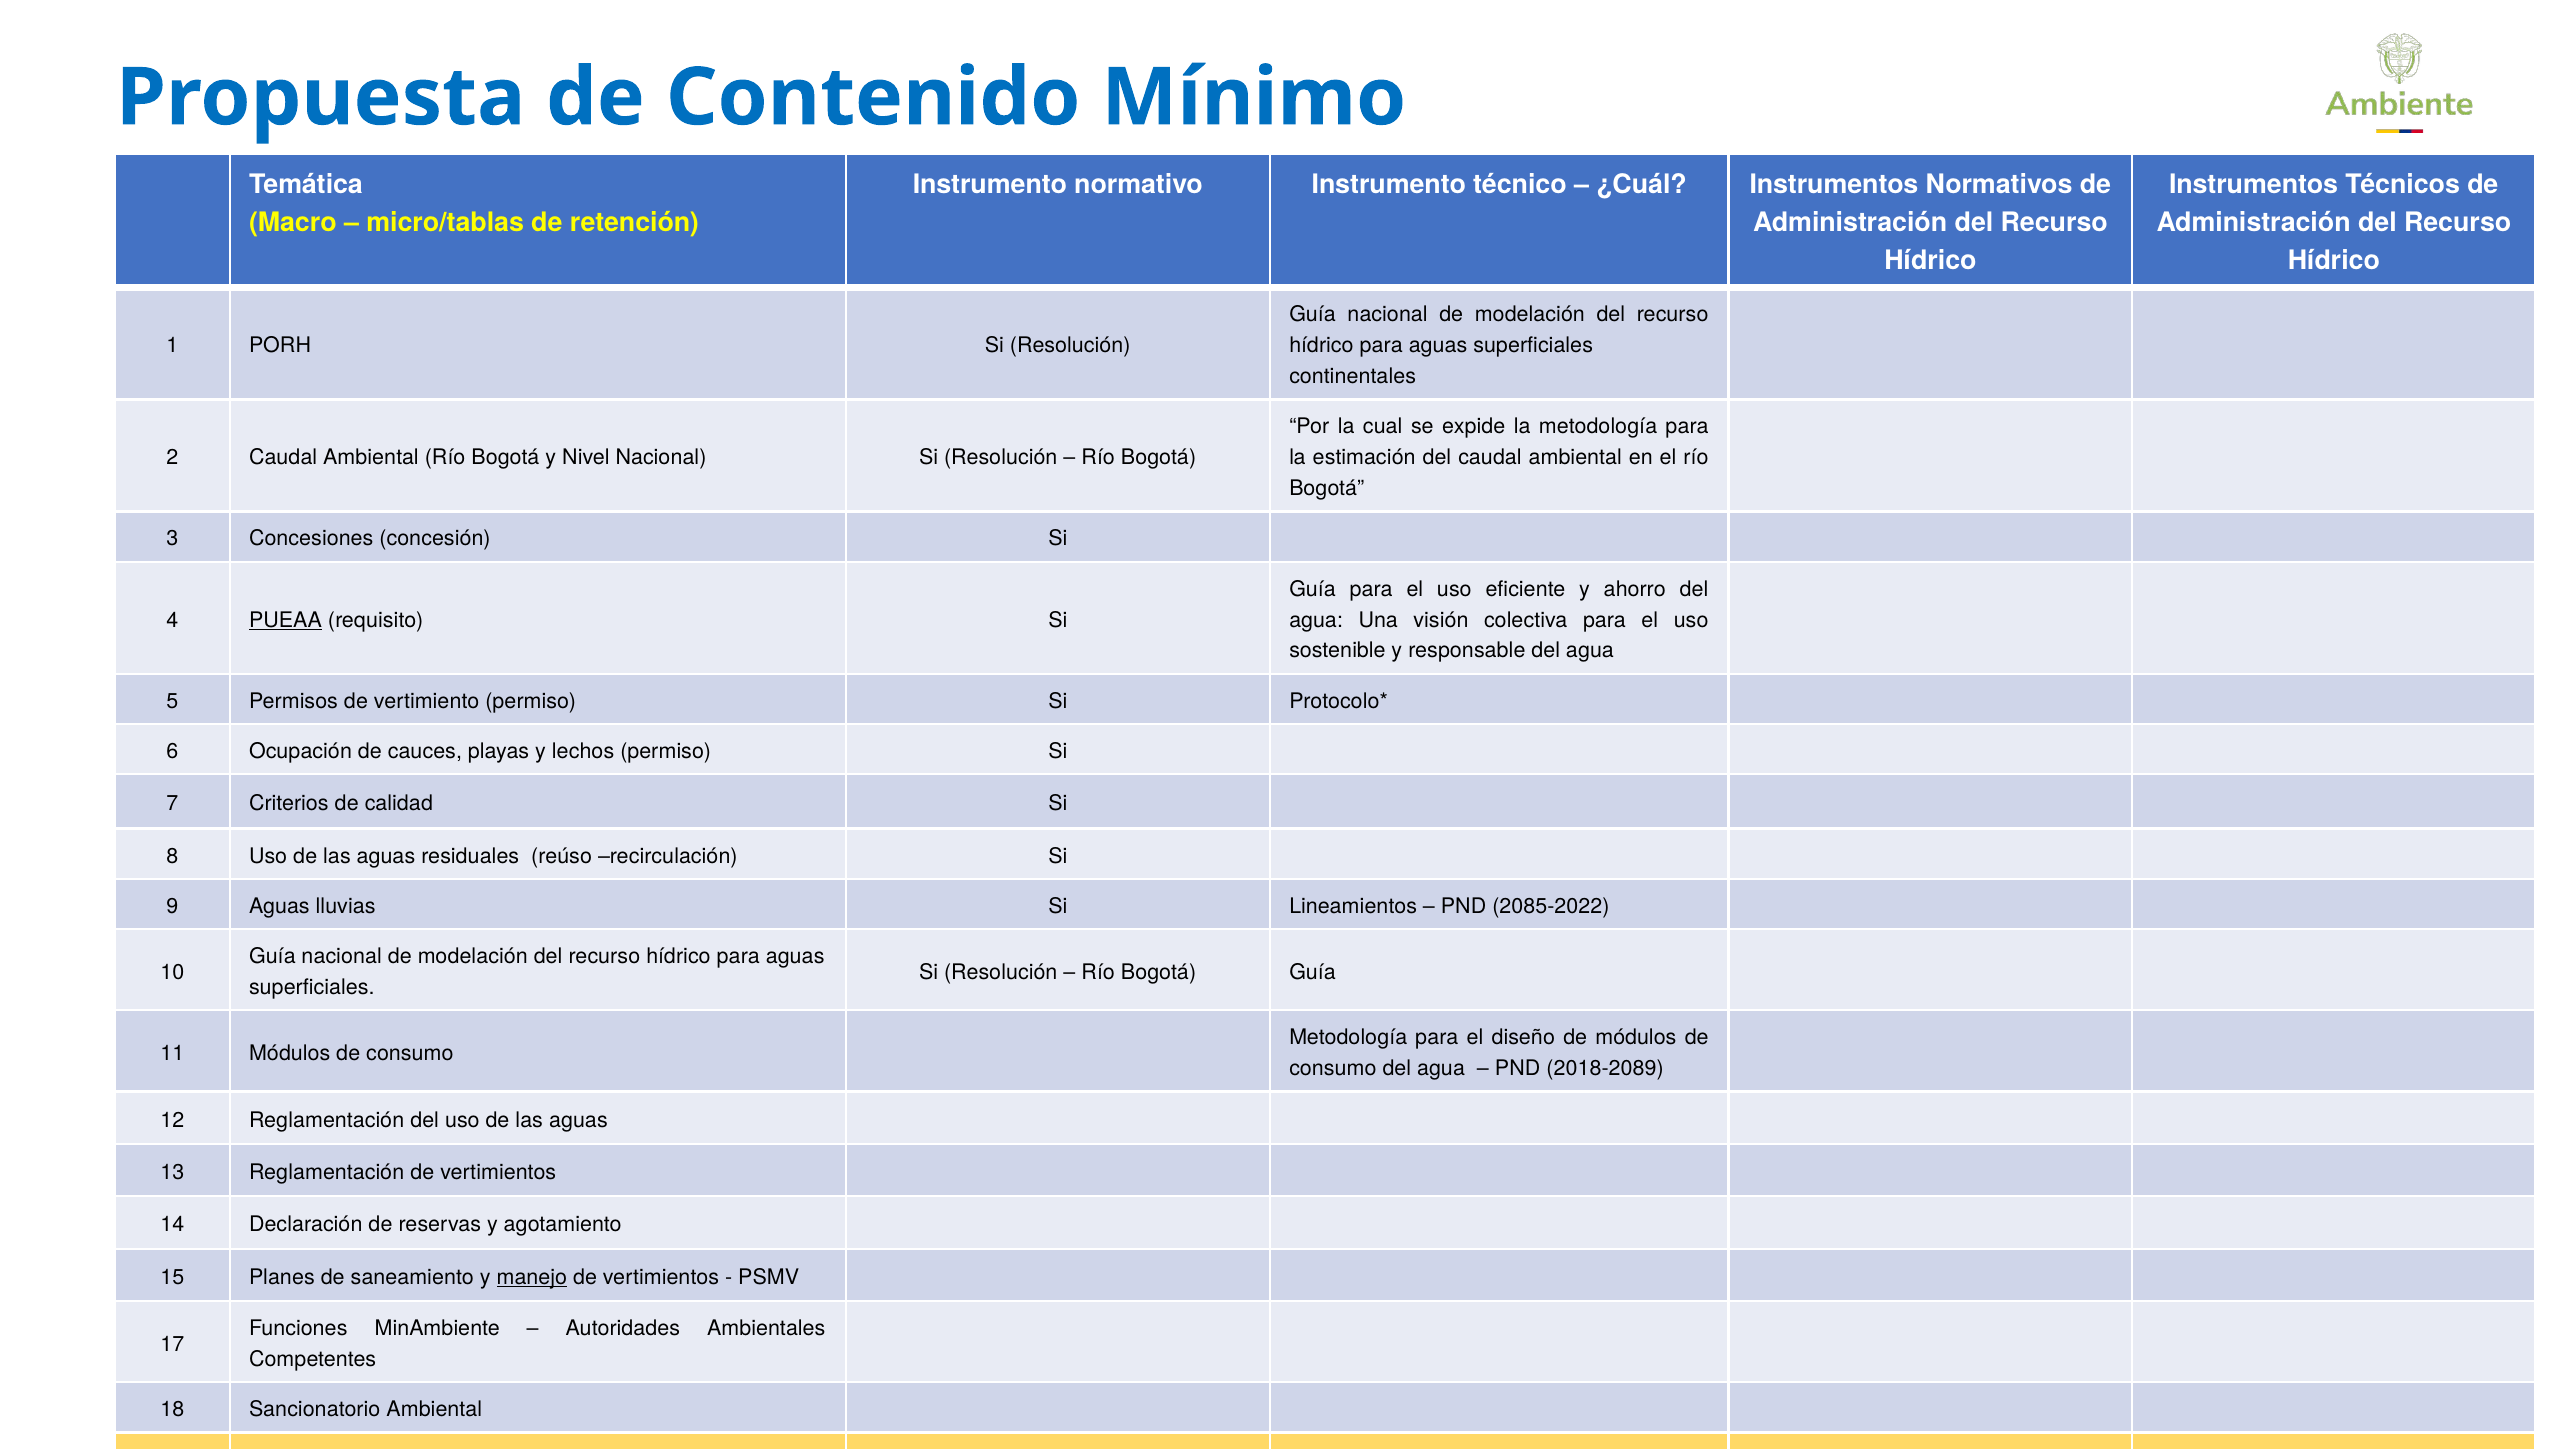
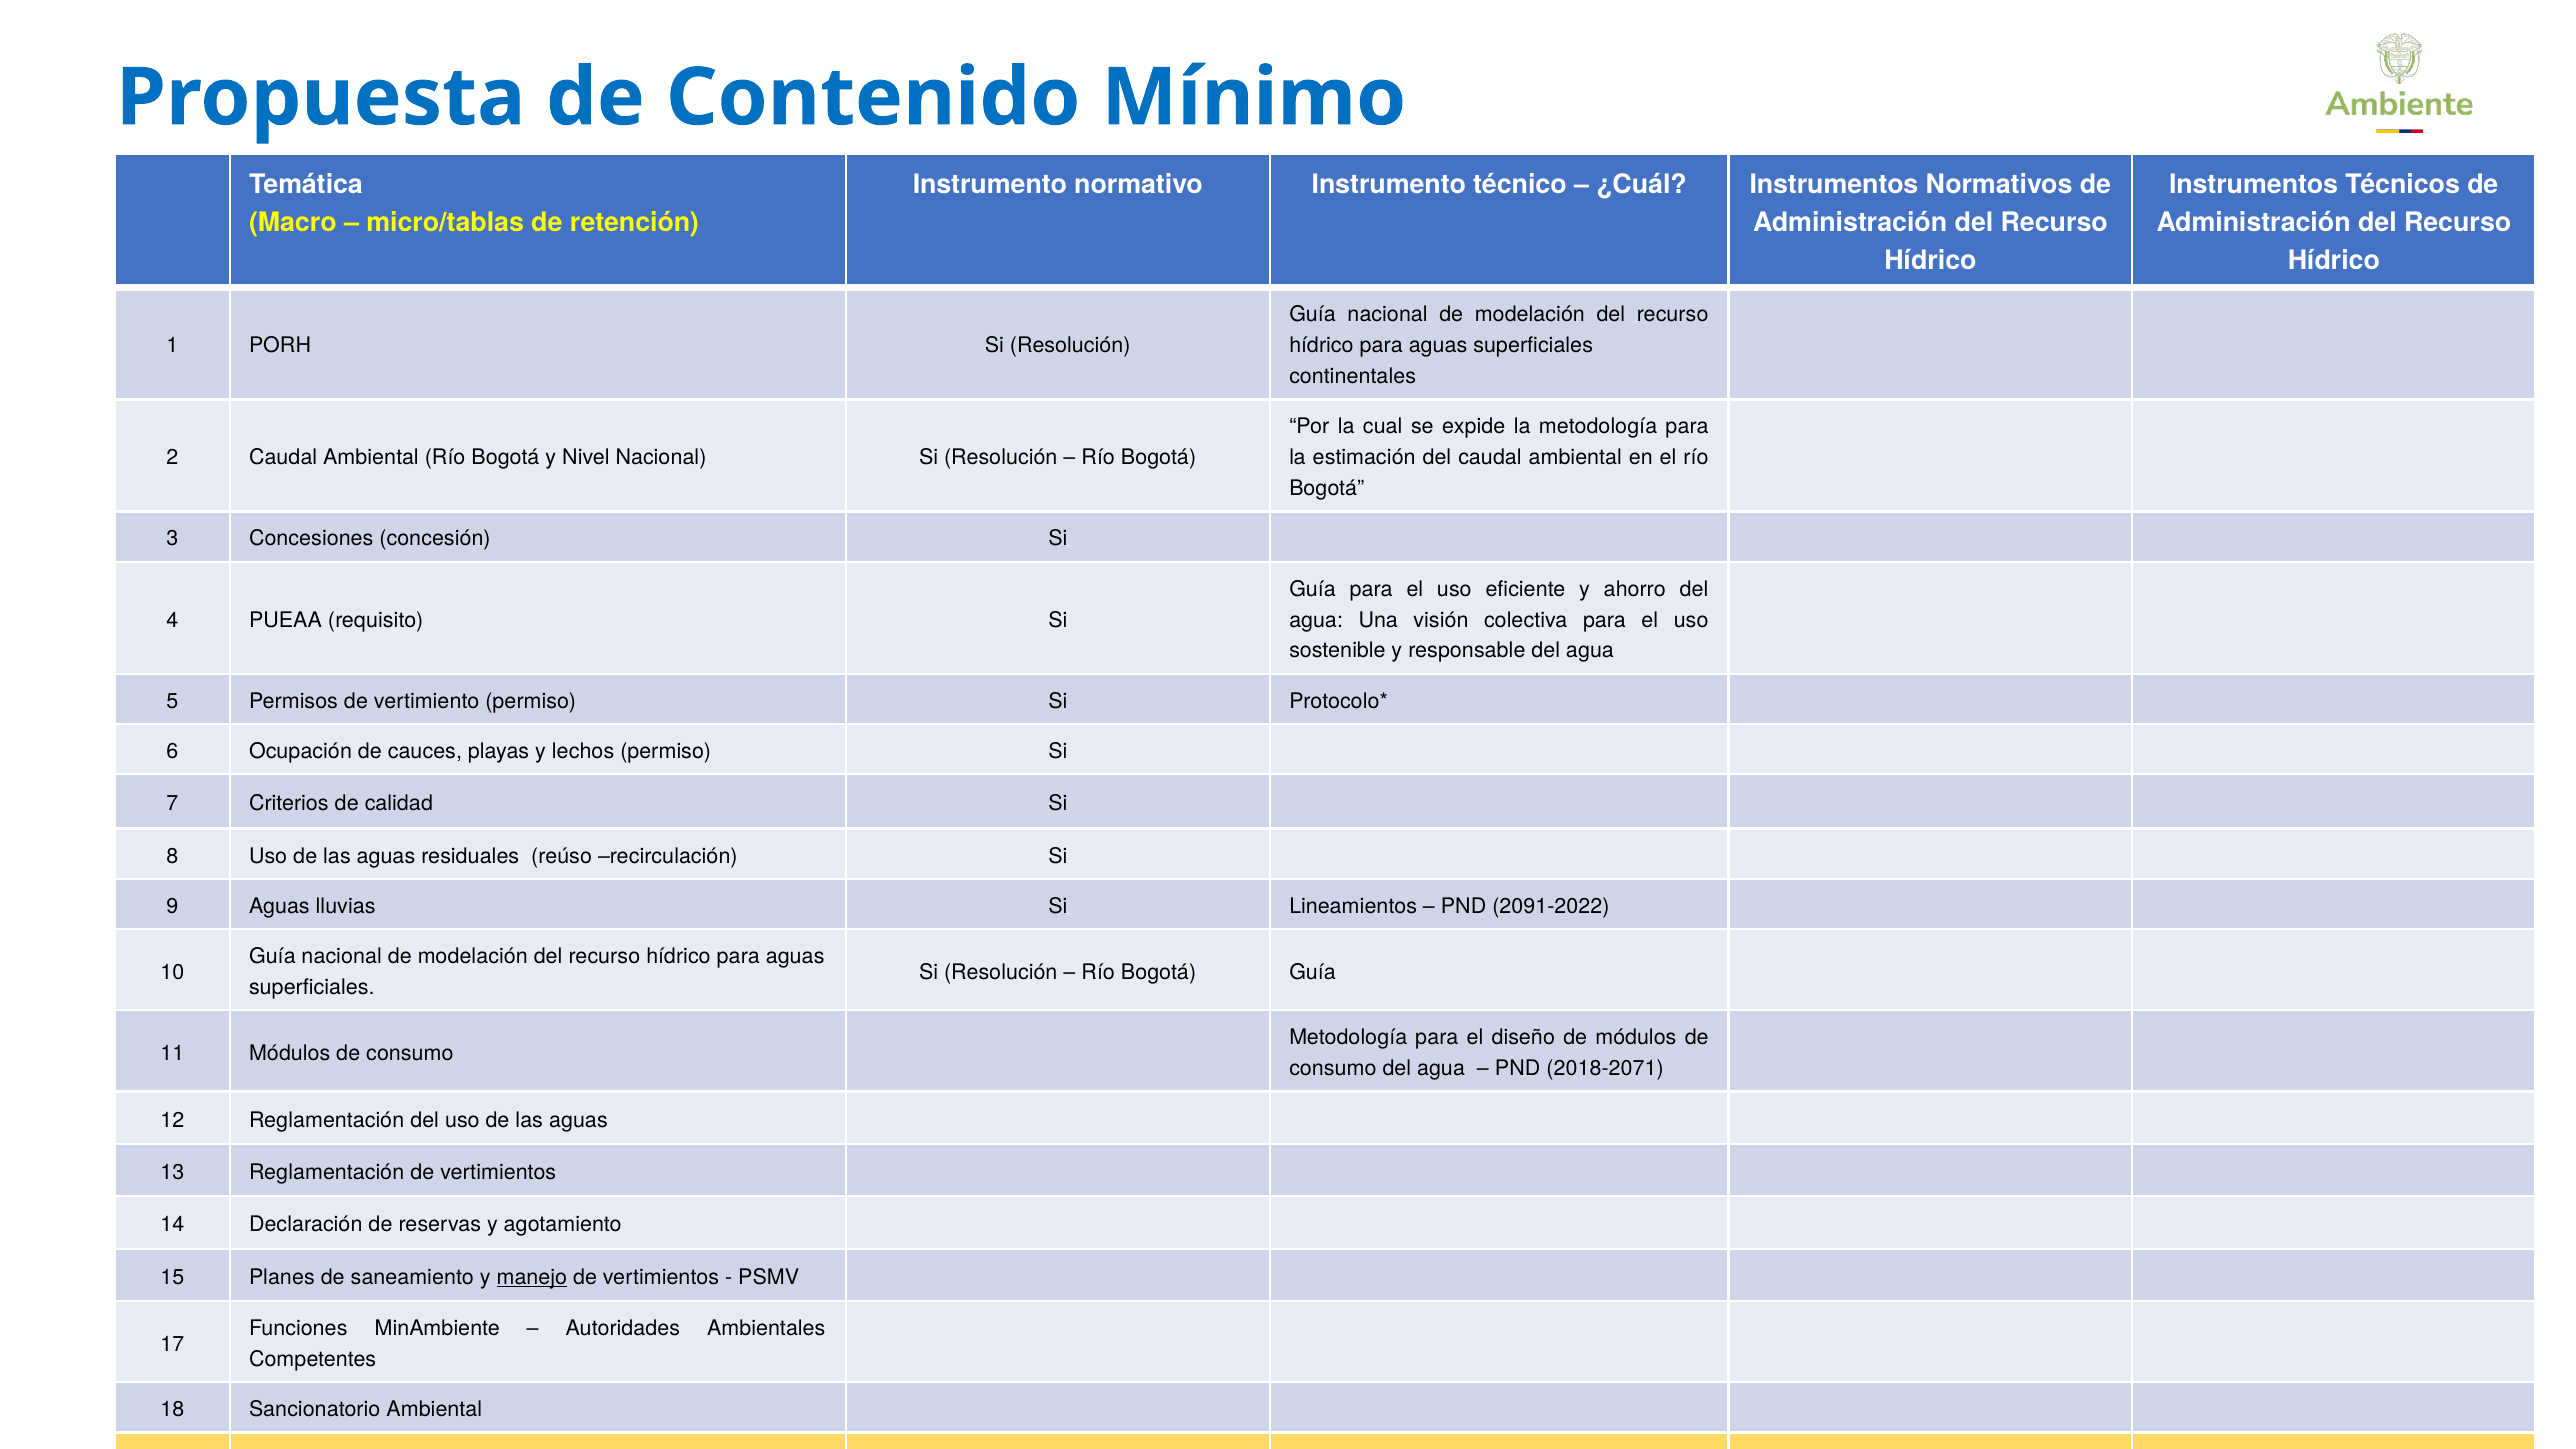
PUEAA underline: present -> none (285, 620)
2085-2022: 2085-2022 -> 2091-2022 (1551, 906)
2018-2089: 2018-2089 -> 2018-2071 (1605, 1069)
